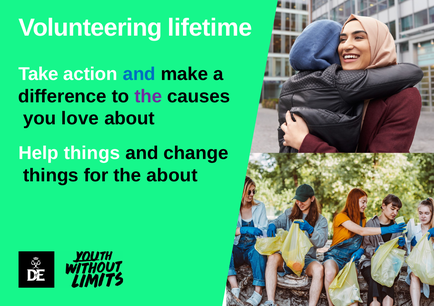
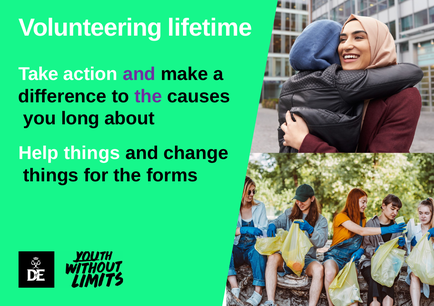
and colour: blue -> purple (139, 74)
love: love -> long (80, 119)
the about: about -> forms (172, 176)
